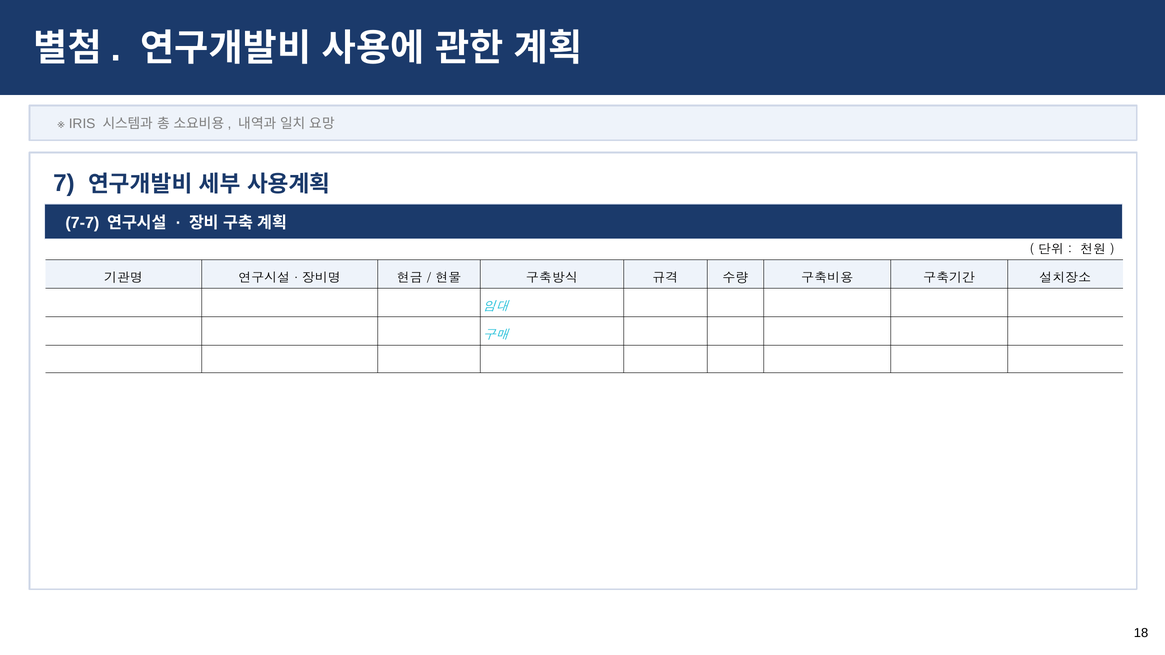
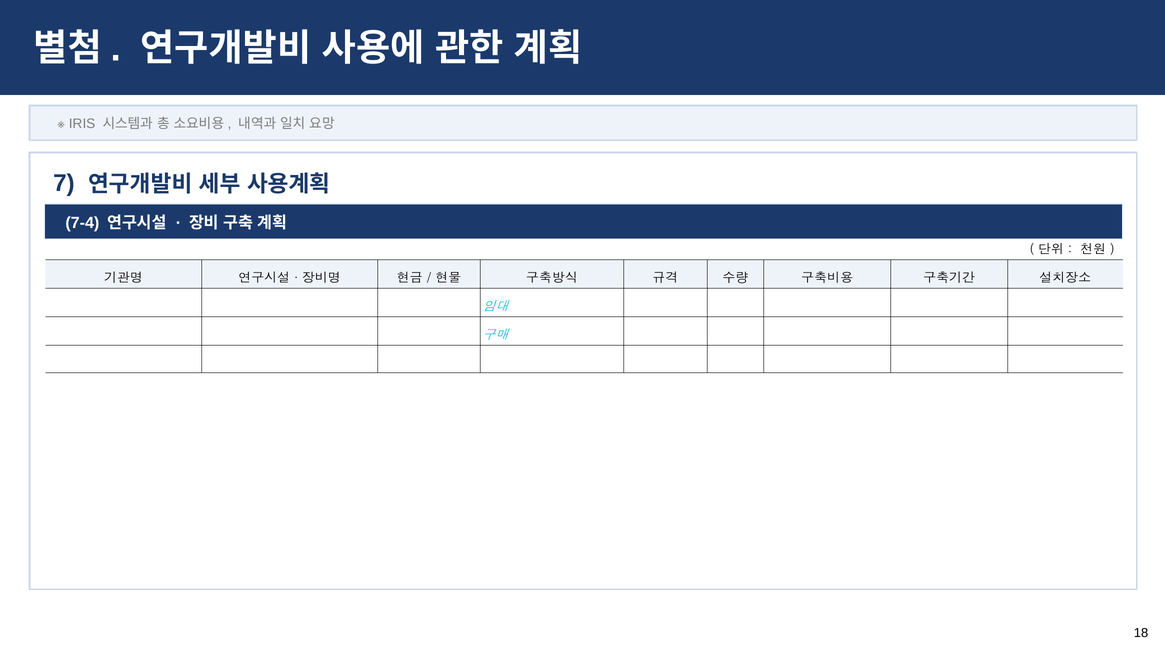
7-7: 7-7 -> 7-4 (82, 223)
